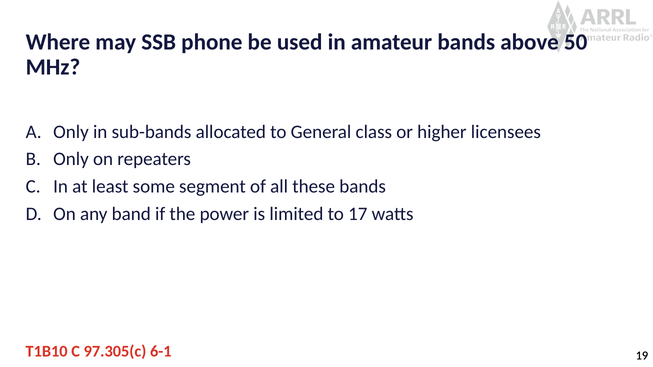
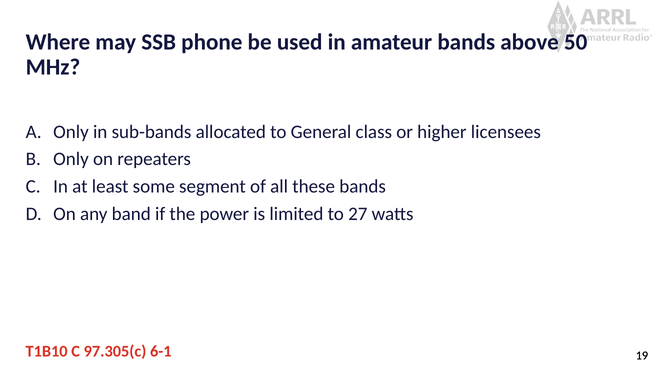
17: 17 -> 27 (358, 214)
